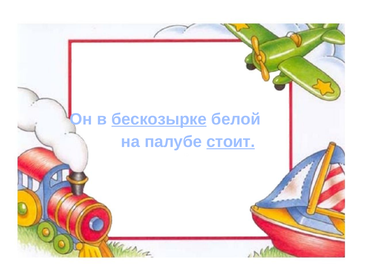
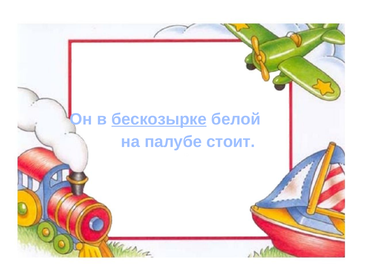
стоит underline: present -> none (231, 142)
